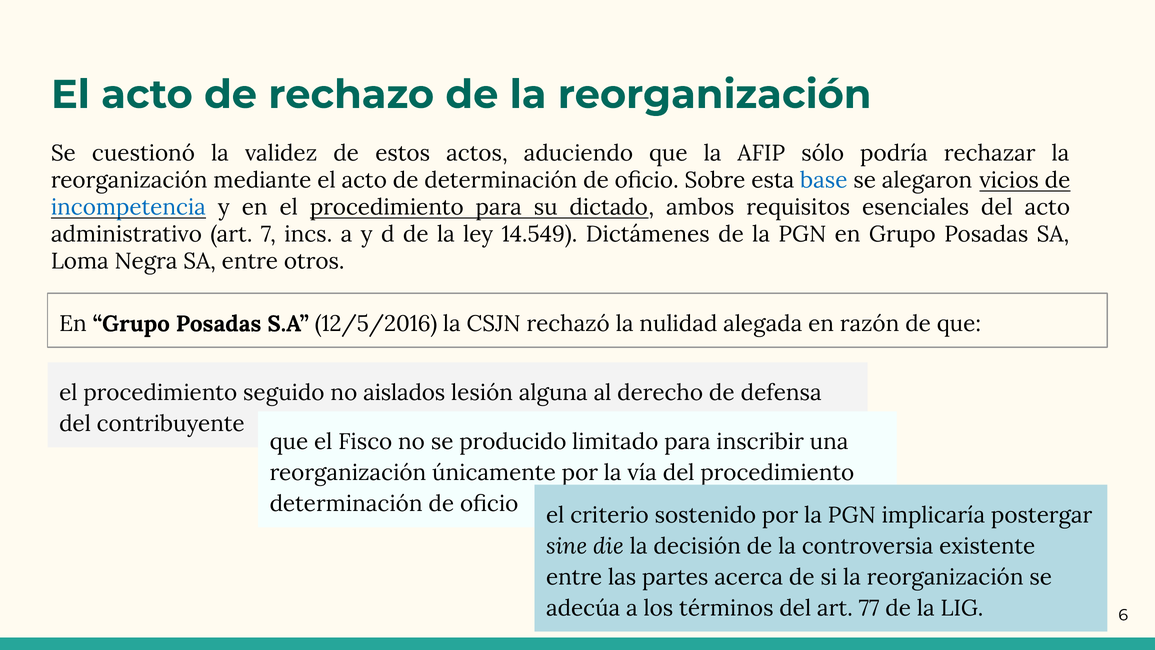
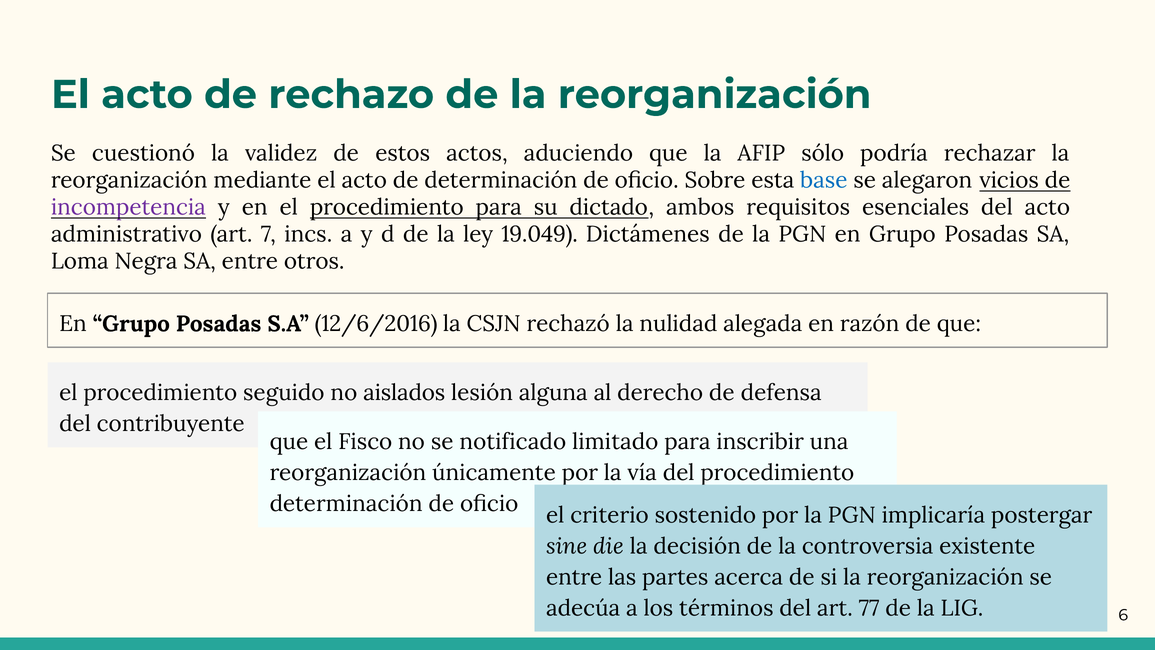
incompetencia colour: blue -> purple (128, 207)
14.549: 14.549 -> 19.049 (540, 234)
12/5/2016: 12/5/2016 -> 12/6/2016 (376, 324)
producido: producido -> notificado (513, 442)
